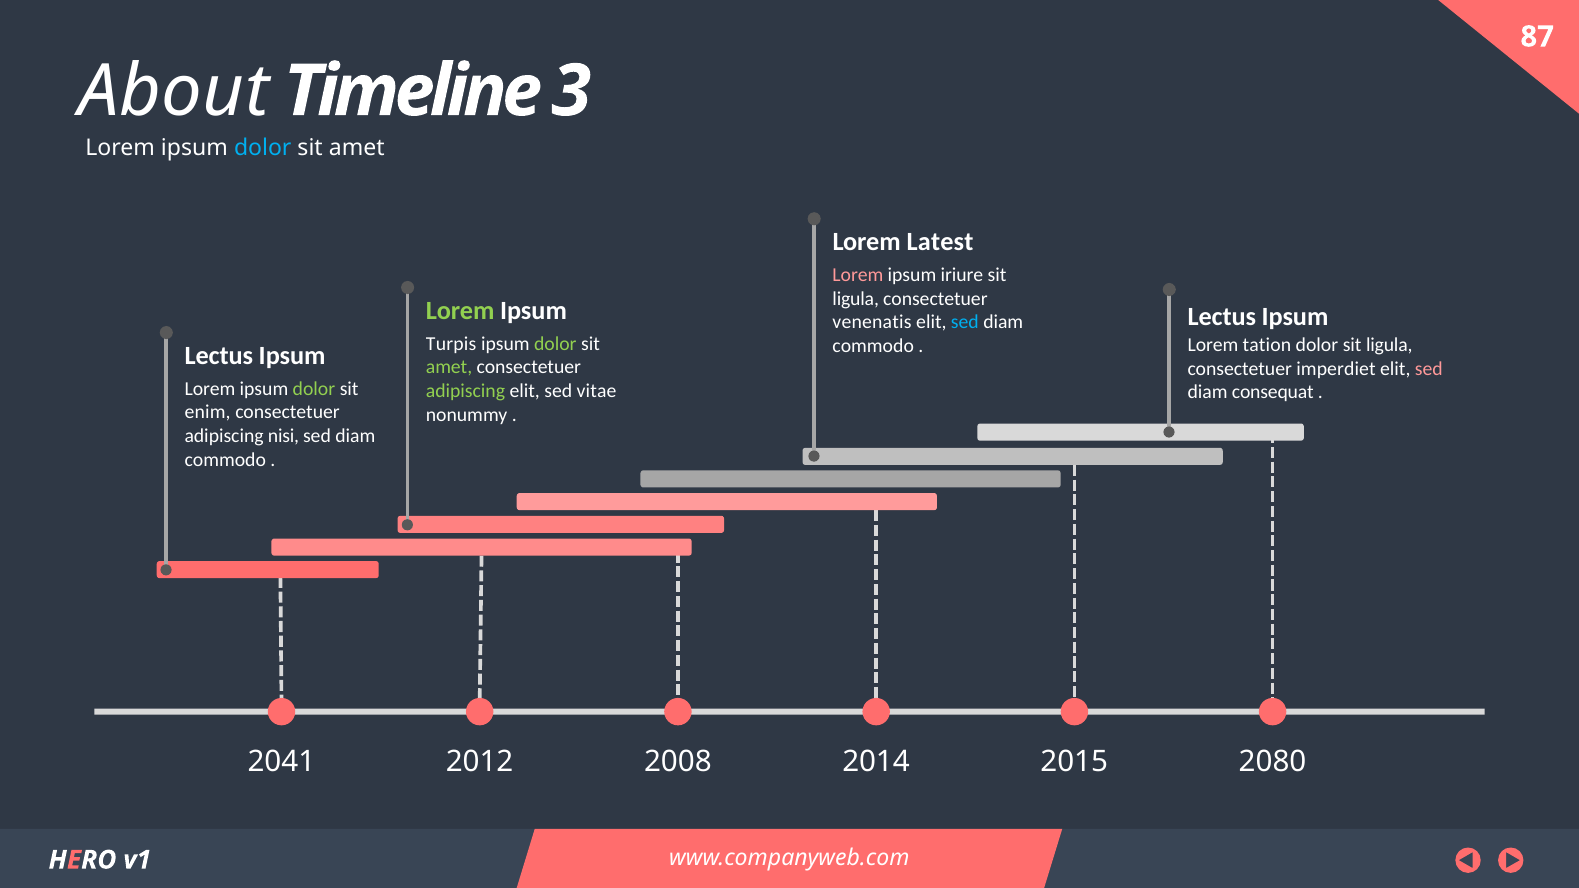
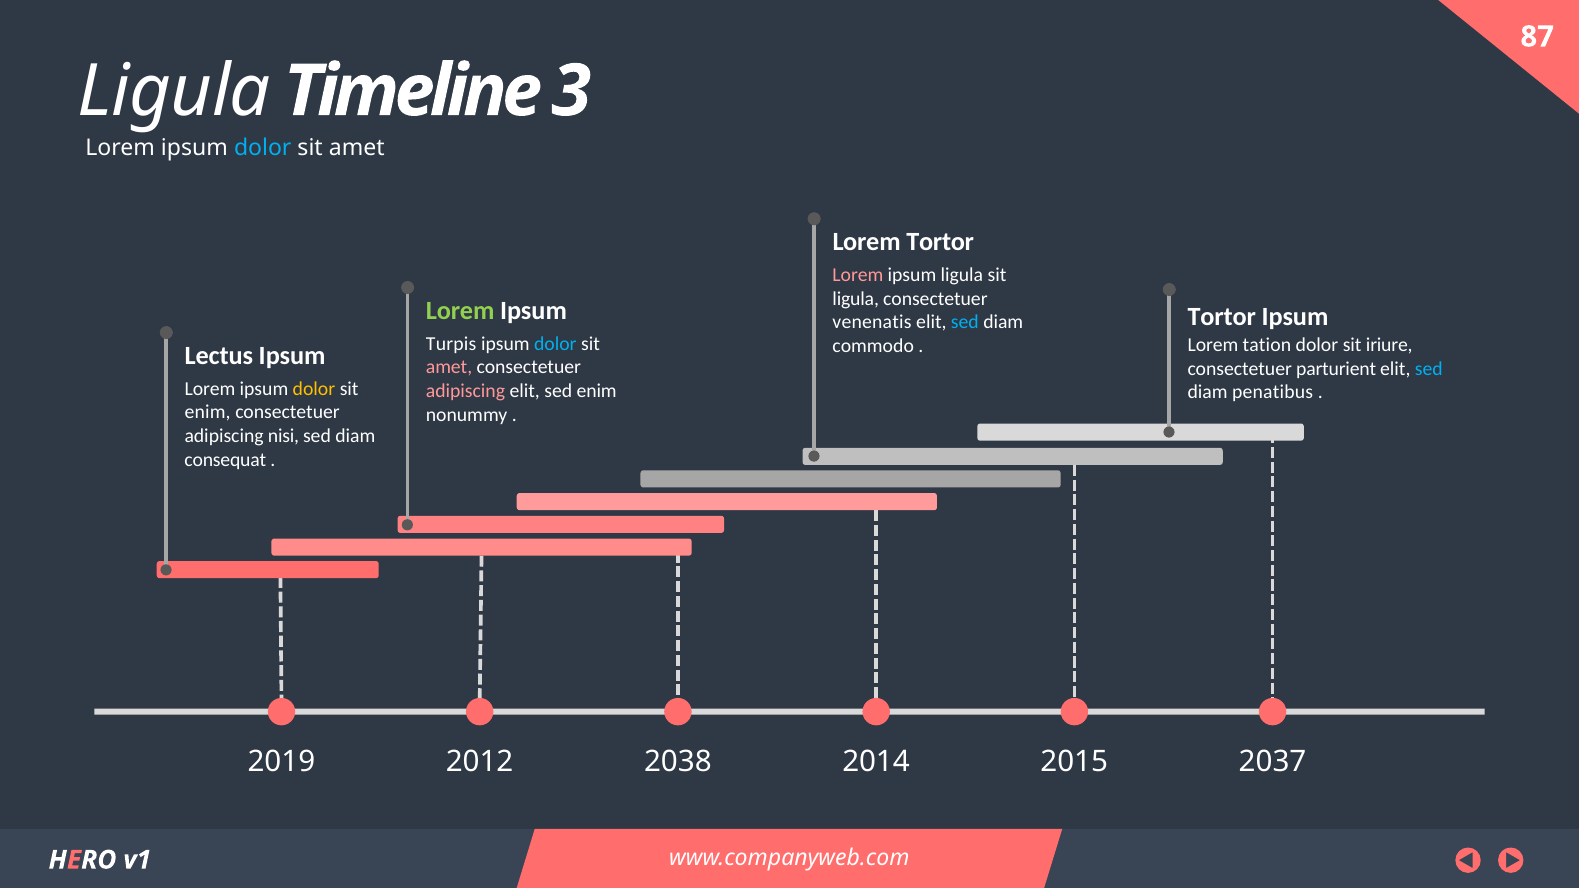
About: About -> Ligula (174, 91)
Lorem Latest: Latest -> Tortor (940, 242)
ipsum iriure: iriure -> ligula (962, 275)
Lectus: Lectus -> Tortor (1222, 317)
dolor sit ligula: ligula -> iriure (1389, 345)
dolor colour: light green -> light blue (555, 344)
amet colour: light green -> pink (449, 367)
imperdiet: imperdiet -> parturient (1336, 369)
sed colour: pink -> light blue (1429, 369)
dolor colour: light green -> yellow (314, 389)
adipiscing colour: light green -> pink (465, 391)
sed vitae: vitae -> enim (597, 391)
consequat: consequat -> penatibus (1273, 392)
commodo: commodo -> consequat (225, 460)
2041: 2041 -> 2019 (281, 762)
2008: 2008 -> 2038 (678, 762)
2080: 2080 -> 2037 (1273, 762)
